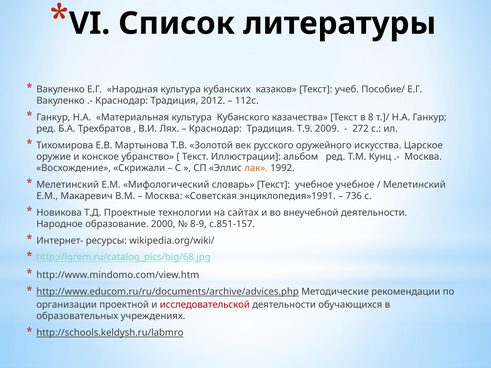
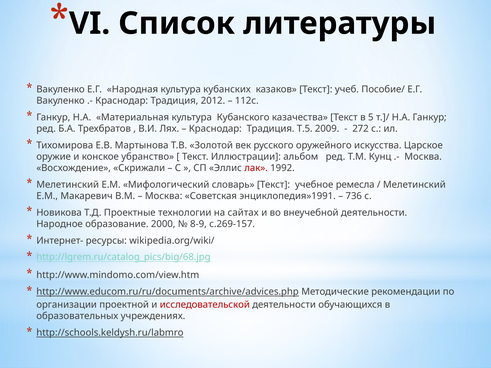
8: 8 -> 5 (371, 117)
Т.9: Т.9 -> Т.5 (305, 129)
лак colour: orange -> red (256, 168)
учебное учебное: учебное -> ремесла (355, 185)
с.851-157: с.851-157 -> с.269-157 (232, 224)
